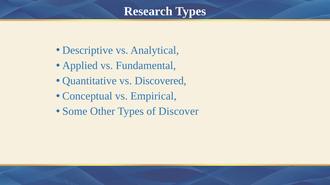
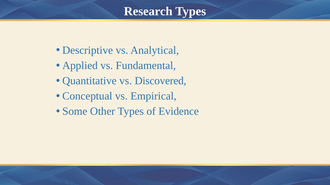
Discover: Discover -> Evidence (179, 112)
